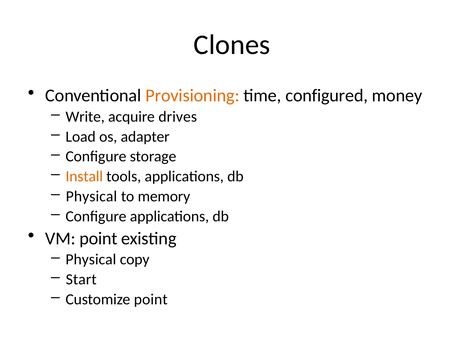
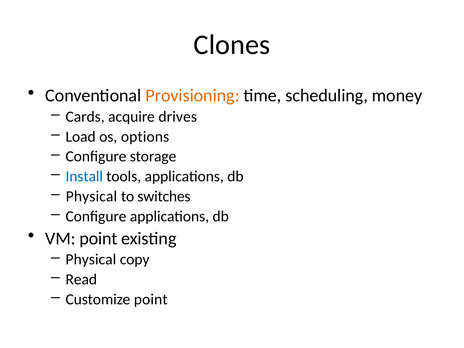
configured: configured -> scheduling (327, 96)
Write: Write -> Cards (85, 117)
adapter: adapter -> options (145, 137)
Install colour: orange -> blue (84, 176)
memory: memory -> switches (164, 196)
Start: Start -> Read (81, 279)
